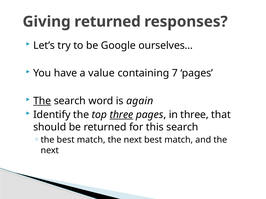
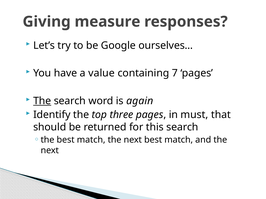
Giving returned: returned -> measure (107, 22)
three underline: present -> none (122, 115)
in three: three -> must (194, 115)
